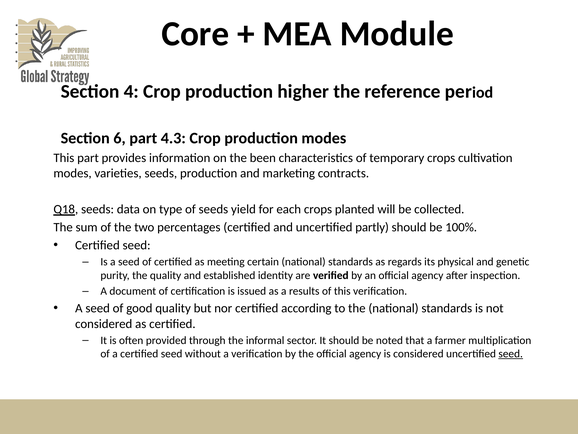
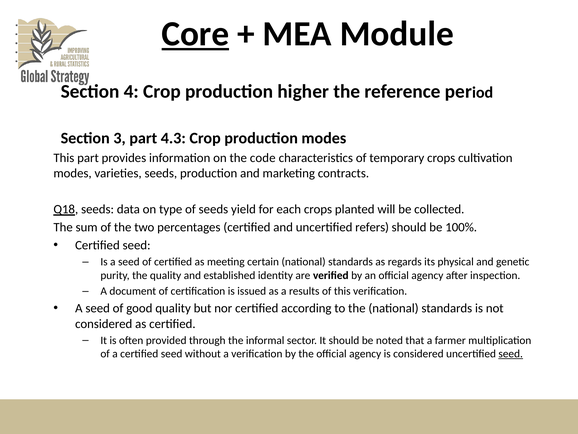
Core underline: none -> present (195, 34)
6: 6 -> 3 (120, 138)
been: been -> code (263, 158)
partly: partly -> refers (372, 227)
